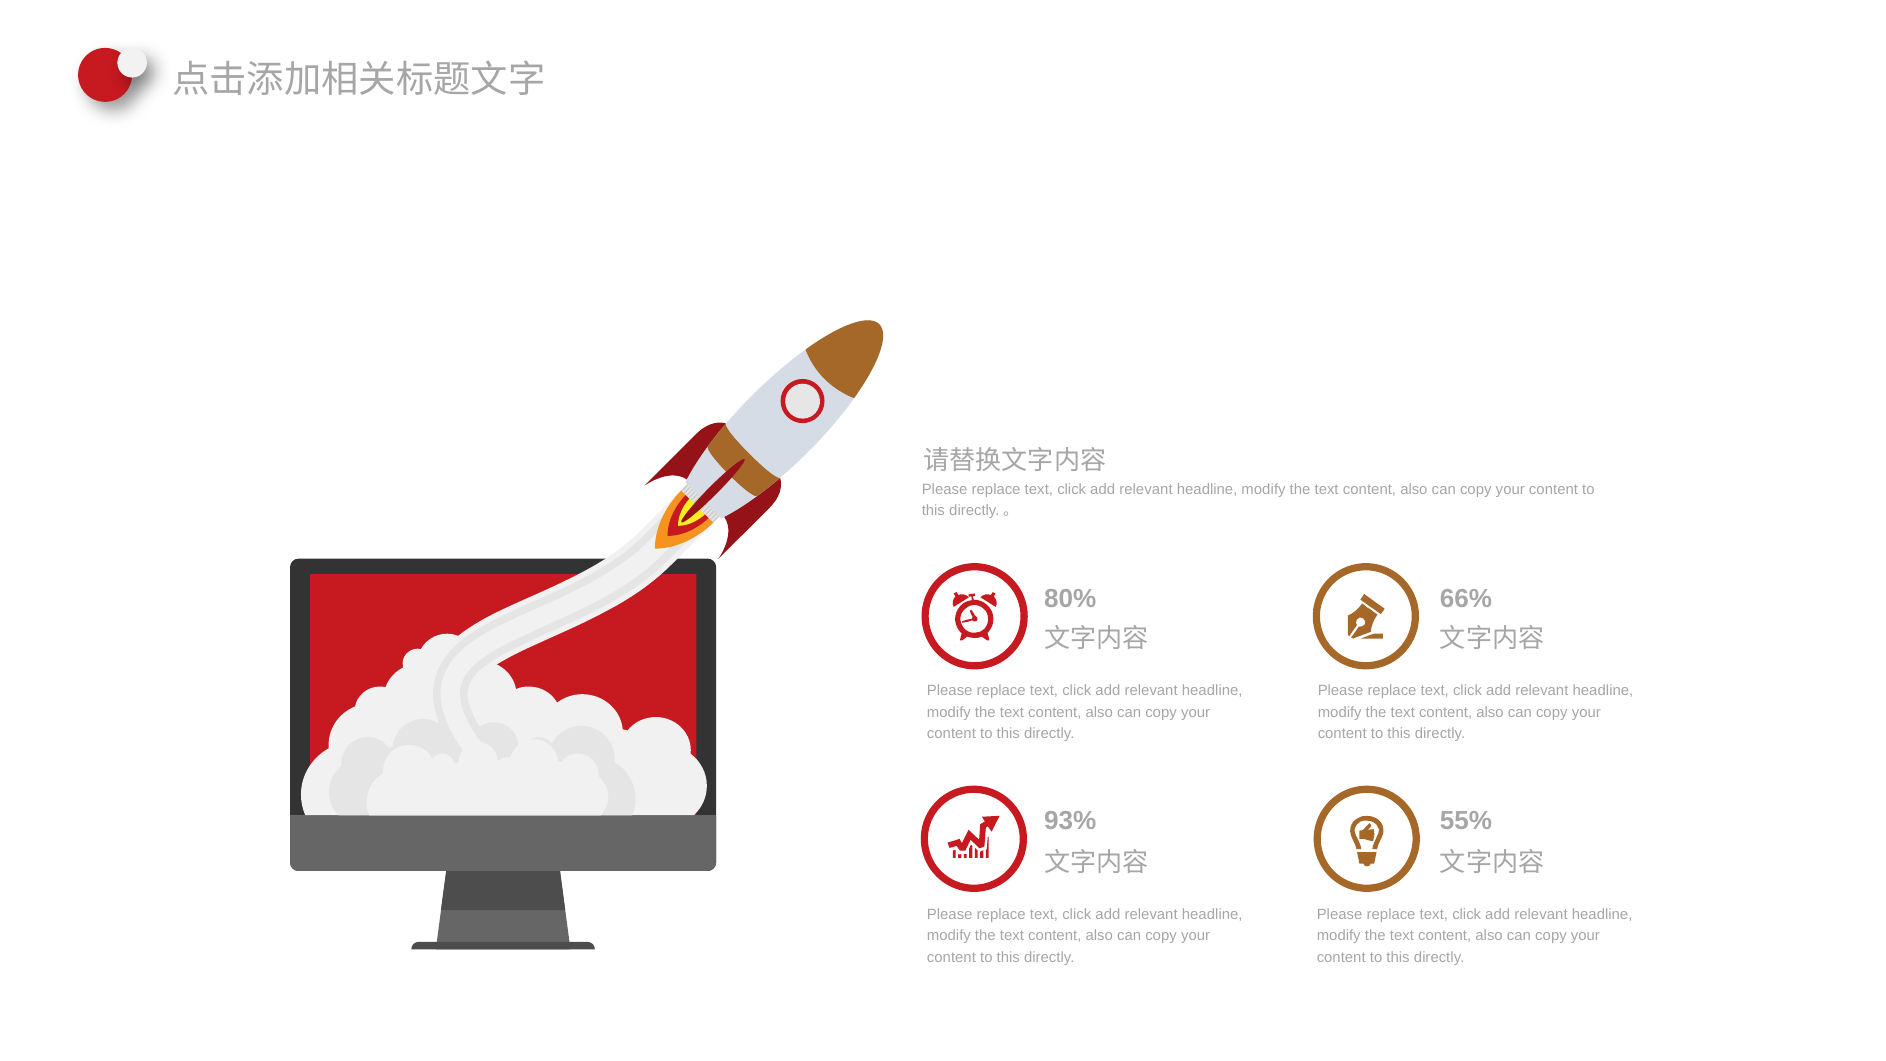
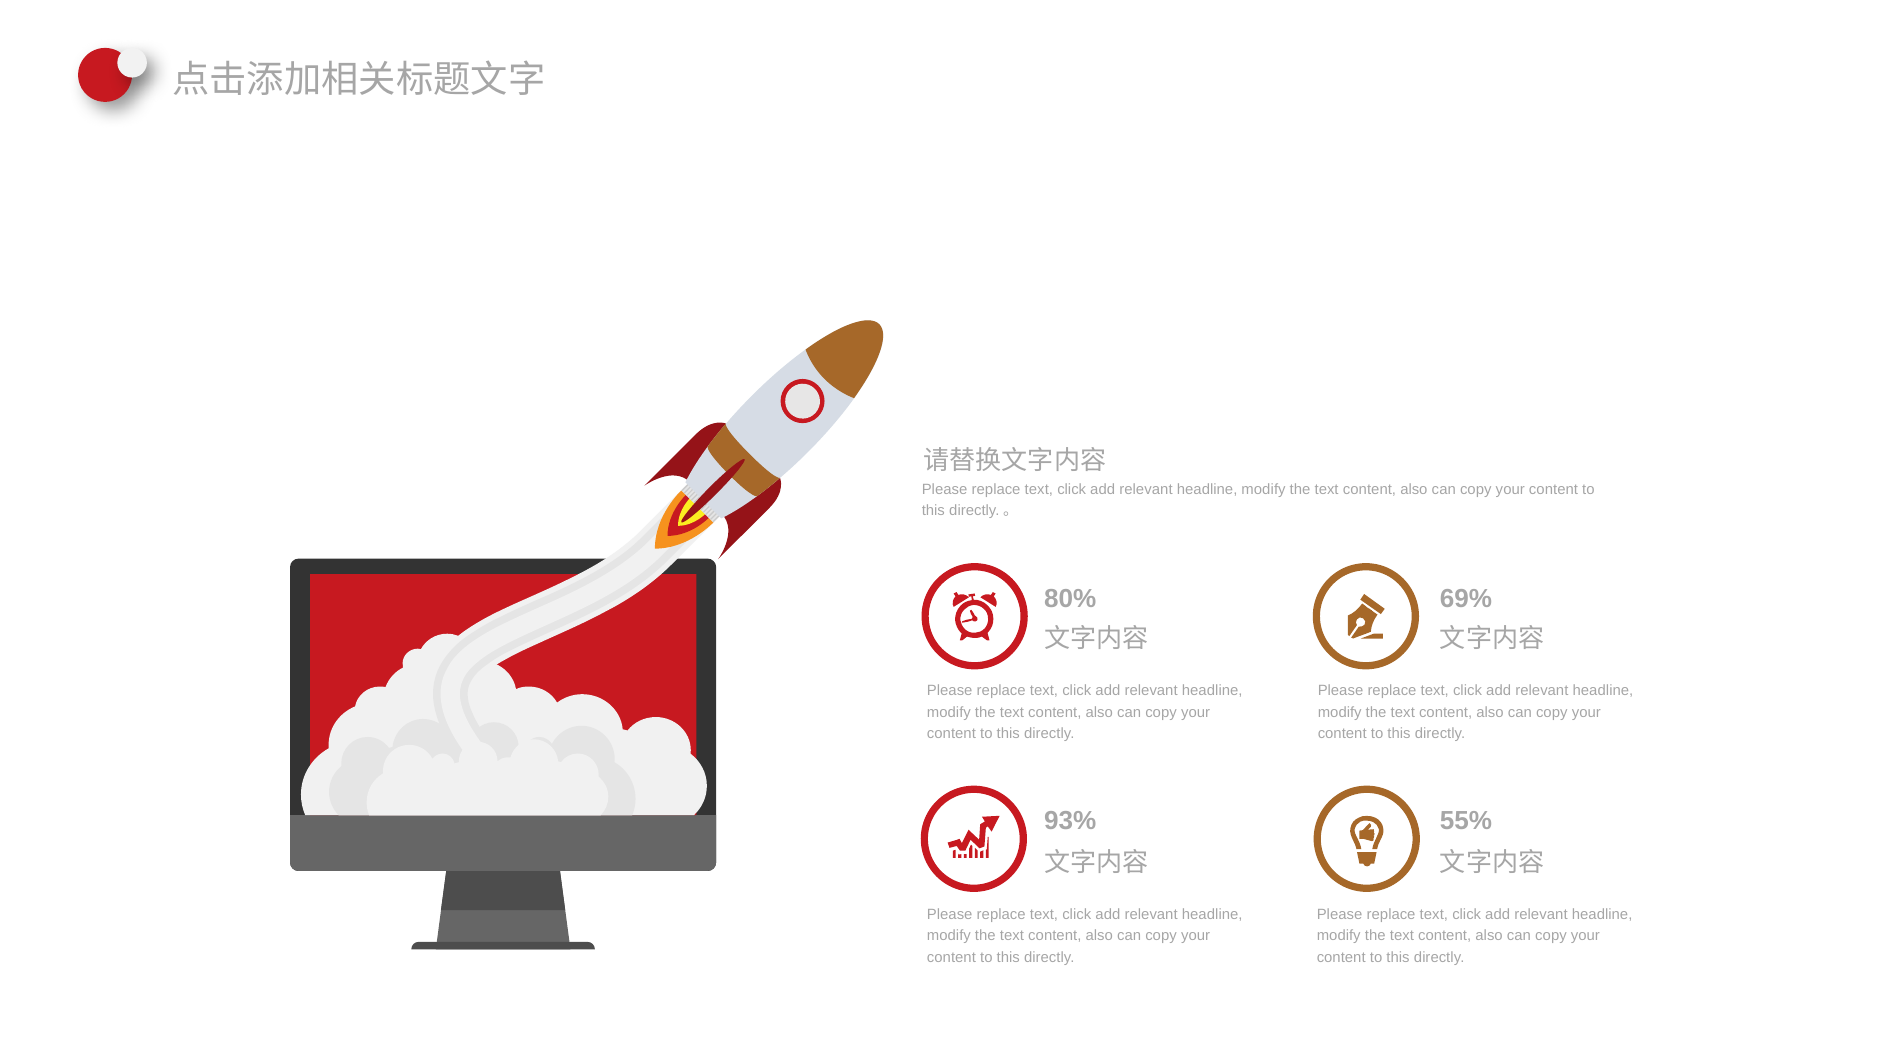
66%: 66% -> 69% (1466, 599)
